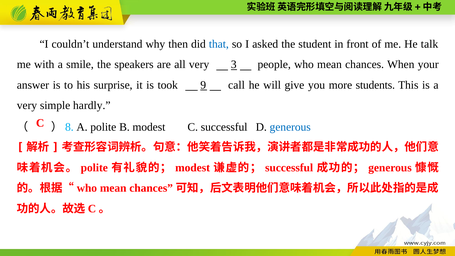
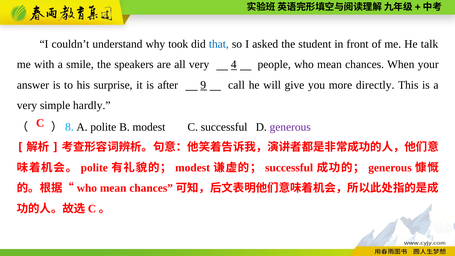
then: then -> took (178, 44)
3: 3 -> 4 (234, 64)
took: took -> after (168, 85)
students: students -> directly (375, 85)
generous colour: blue -> purple (290, 127)
